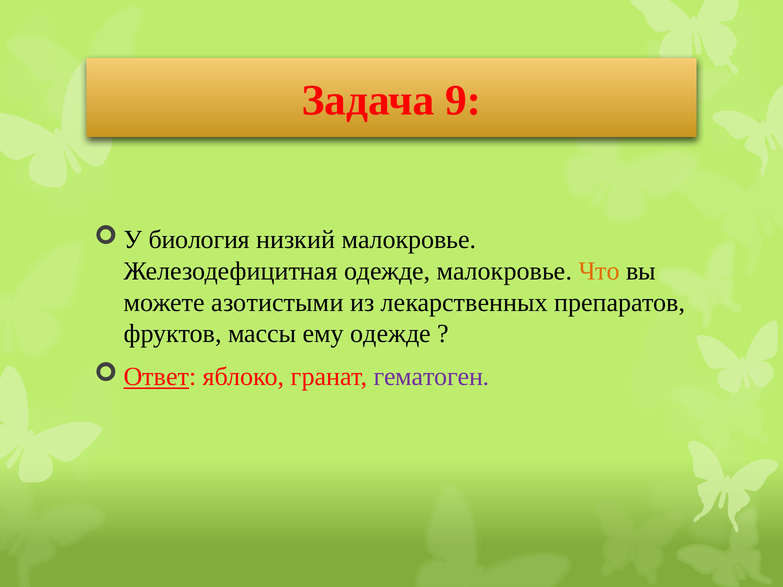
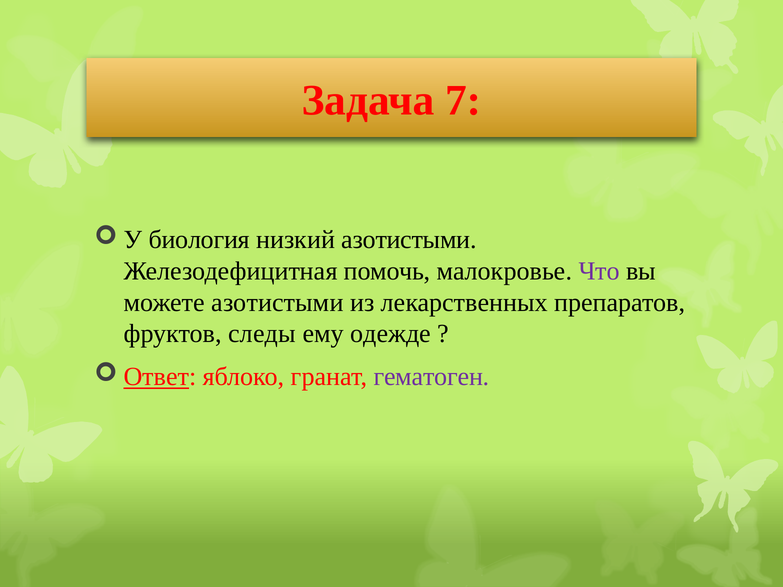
9: 9 -> 7 (463, 100)
низкий малокровье: малокровье -> азотистыми (409, 240)
Железодефицитная одежде: одежде -> помочь (387, 271)
Что colour: orange -> purple (599, 271)
массы: массы -> следы (262, 334)
